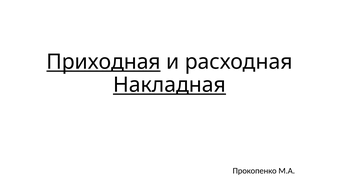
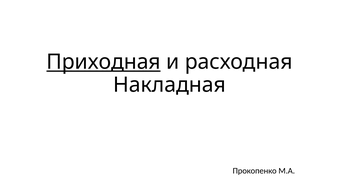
Накладная underline: present -> none (169, 85)
